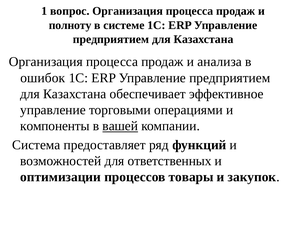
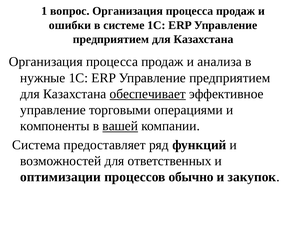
полноту: полноту -> ошибки (70, 25)
ошибок: ошибок -> нужные (43, 78)
обеспечивает underline: none -> present (148, 94)
товары: товары -> обычно (191, 177)
